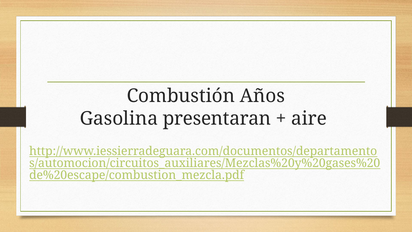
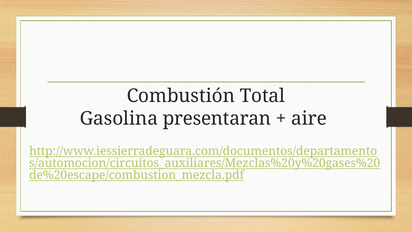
Años: Años -> Total (262, 96)
